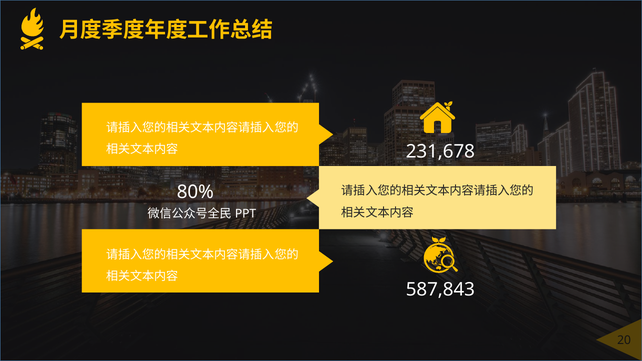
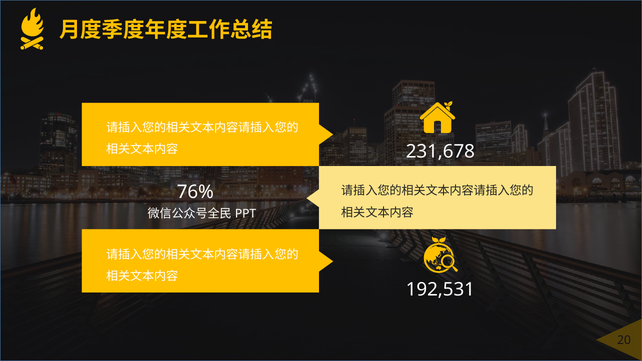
80%: 80% -> 76% (195, 192)
587,843: 587,843 -> 192,531 (440, 290)
